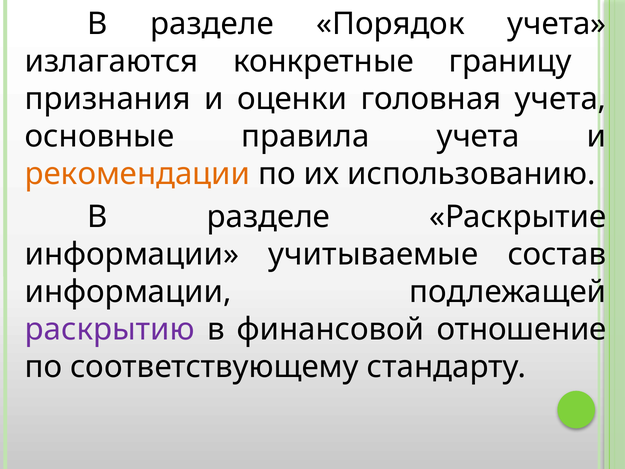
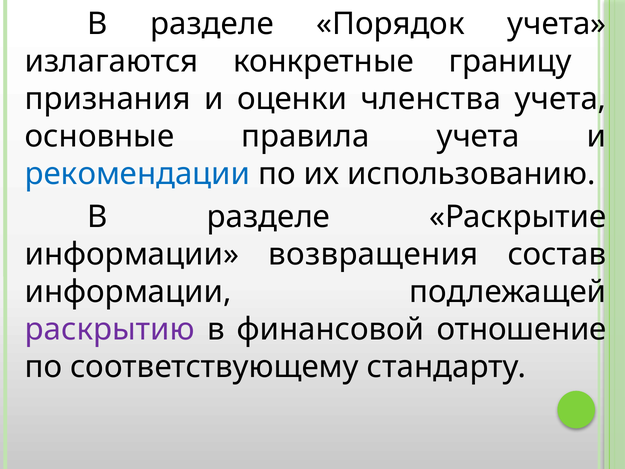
головная: головная -> членства (431, 99)
рекомендации colour: orange -> blue (138, 174)
учитываемые: учитываемые -> возвращения (373, 254)
